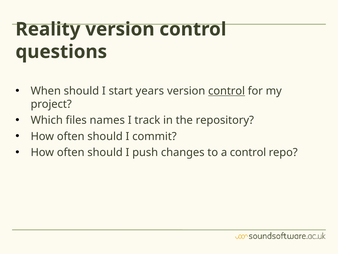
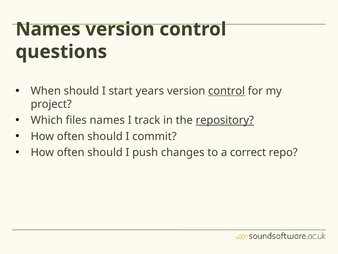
Reality: Reality -> Names (48, 29)
repository underline: none -> present (225, 120)
a control: control -> correct (248, 152)
